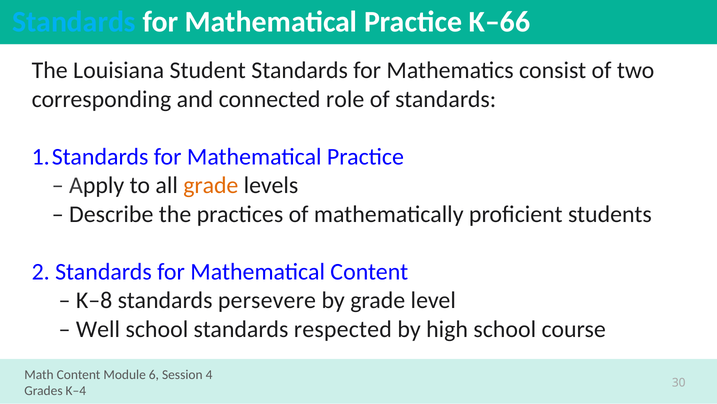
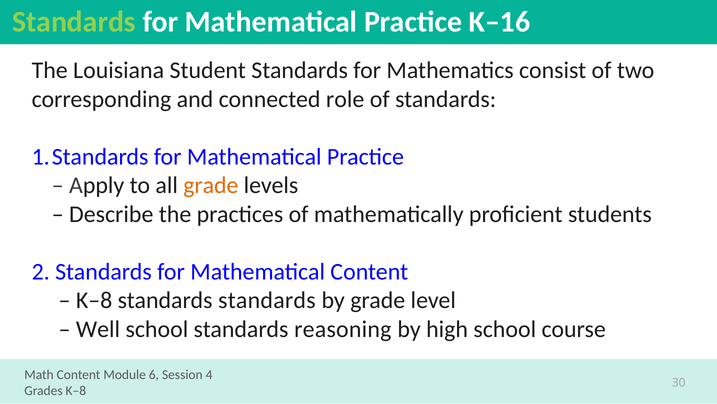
Standards colour: light blue -> light green (74, 22)
K–66: K–66 -> K–16 (499, 22)
standards persevere: persevere -> standards (267, 300)
respected: respected -> reasoning (343, 329)
Grades K–4: K–4 -> K–8 (76, 390)
